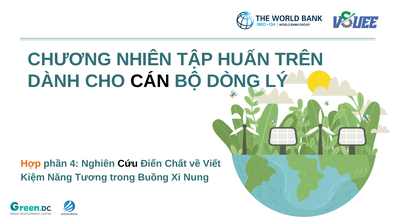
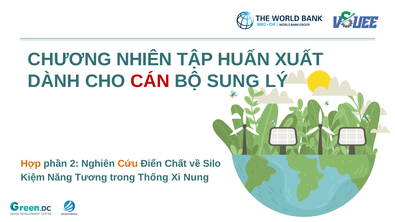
TRÊN: TRÊN -> XUẤT (299, 59)
CÁN colour: black -> red (150, 81)
DÒNG: DÒNG -> SUNG (233, 81)
4: 4 -> 2 (74, 164)
Cứu colour: black -> orange (128, 164)
Viết: Viết -> Silo (212, 164)
Buồng: Buồng -> Thống (153, 177)
